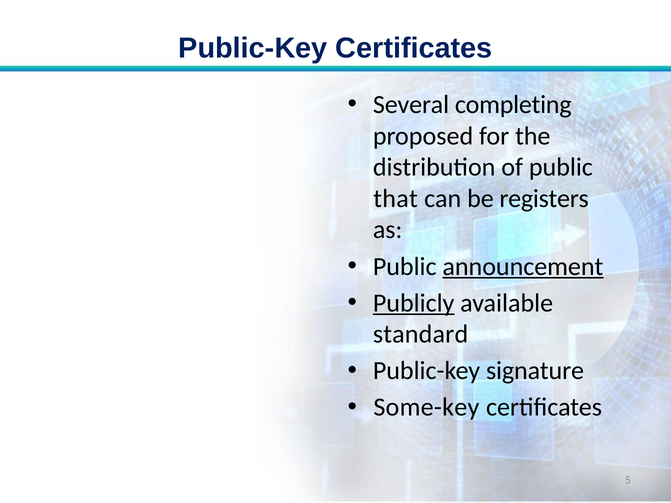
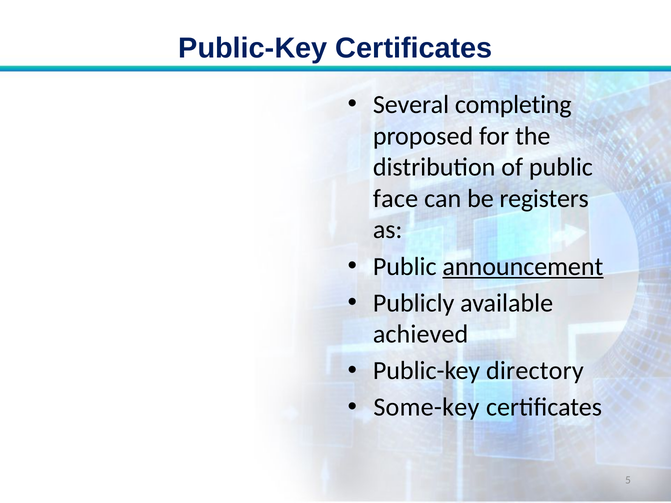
that: that -> face (396, 199)
Publicly underline: present -> none (414, 303)
standard: standard -> achieved (421, 334)
signature: signature -> directory (535, 371)
